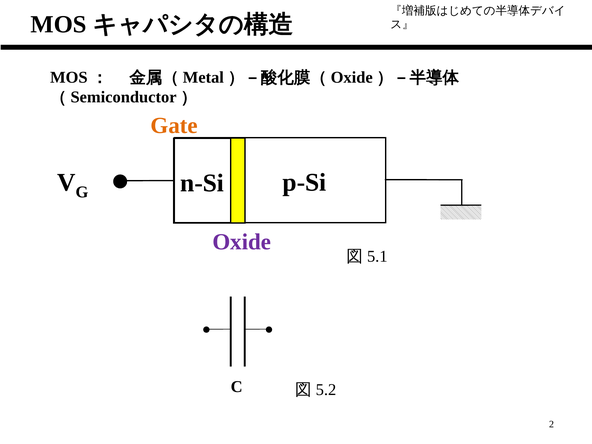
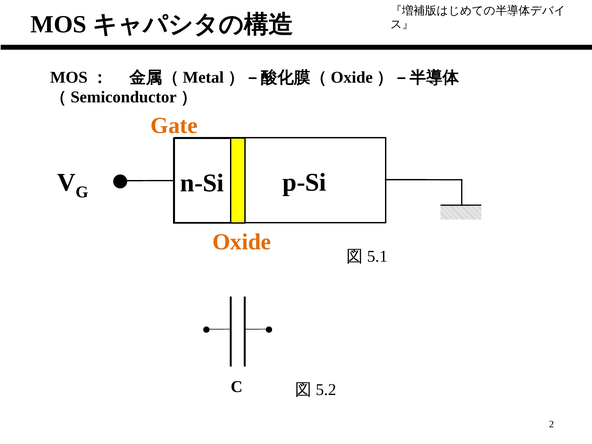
Oxide colour: purple -> orange (242, 242)
